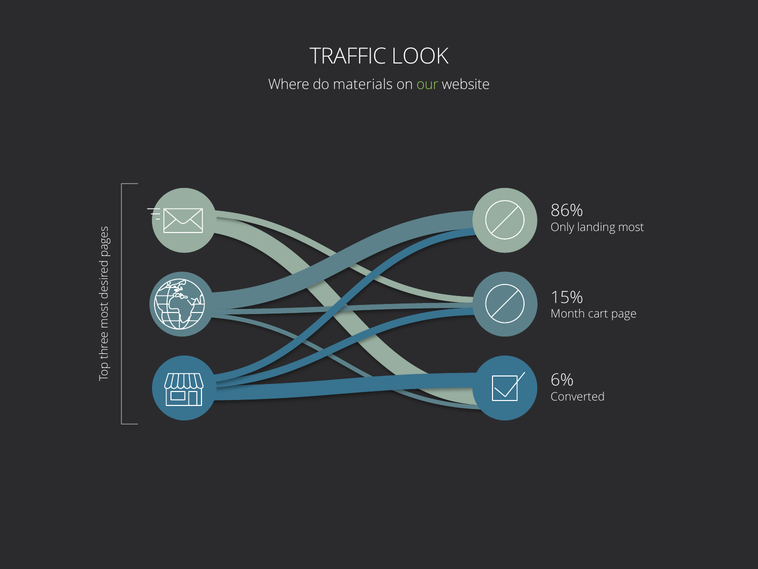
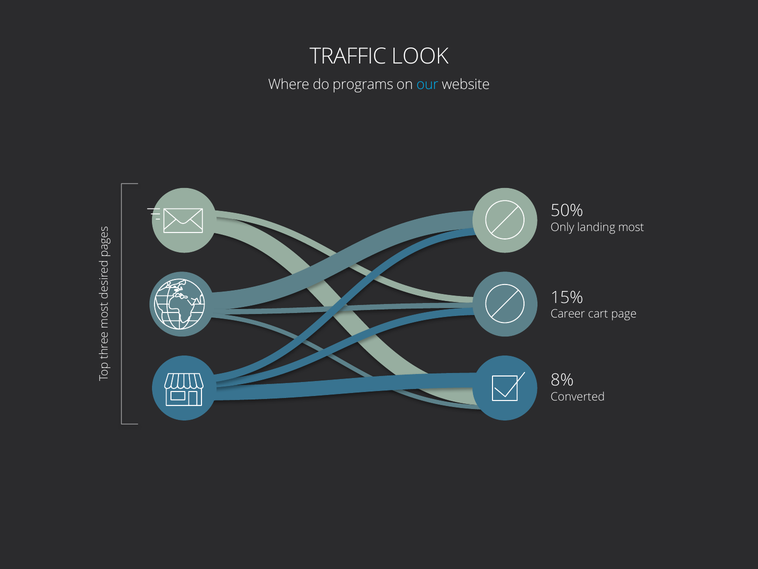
materials: materials -> programs (363, 84)
our colour: light green -> light blue (427, 84)
86%: 86% -> 50% (567, 211)
Month: Month -> Career (568, 314)
6%: 6% -> 8% (562, 380)
